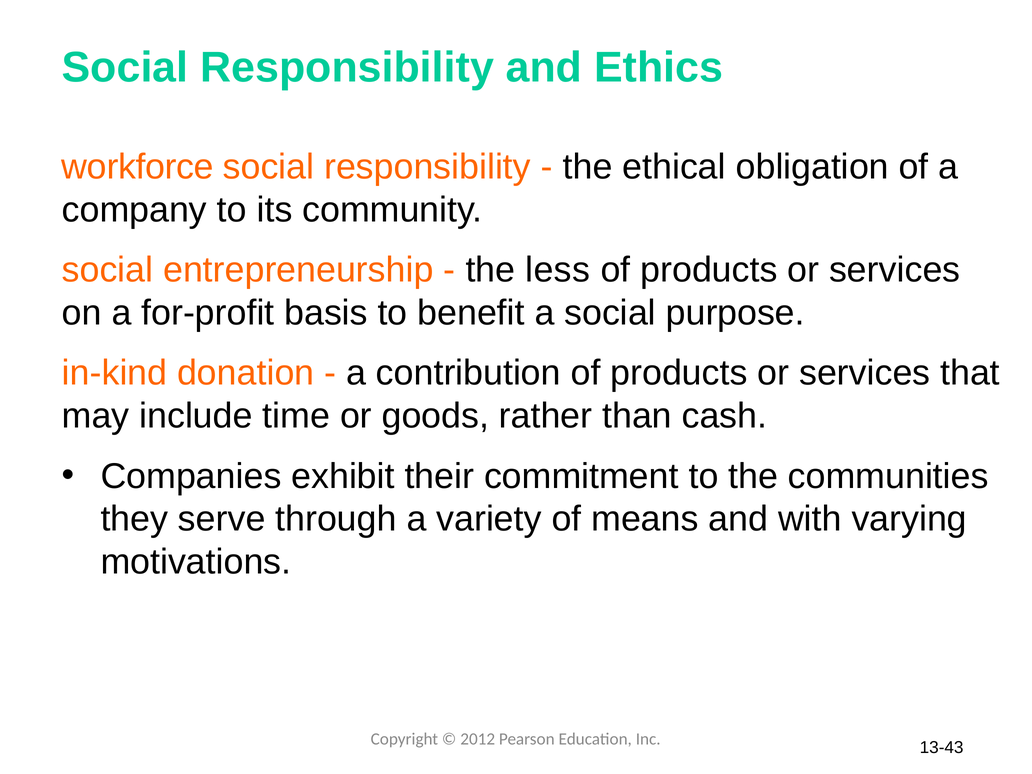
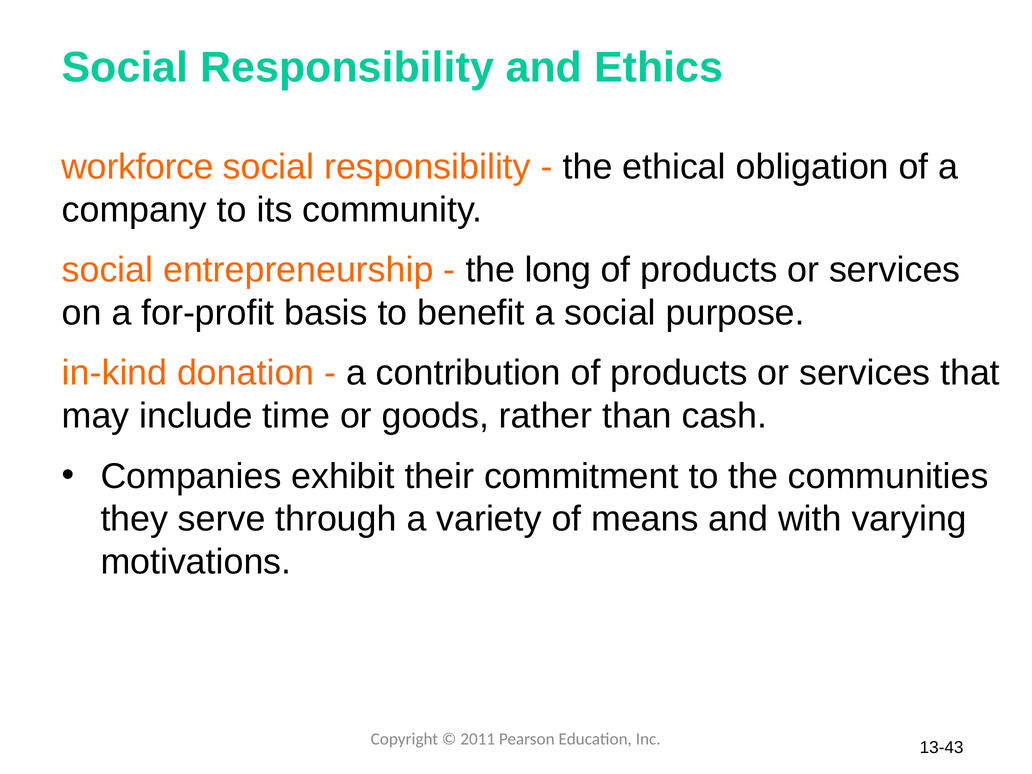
less: less -> long (558, 270)
2012: 2012 -> 2011 (478, 739)
